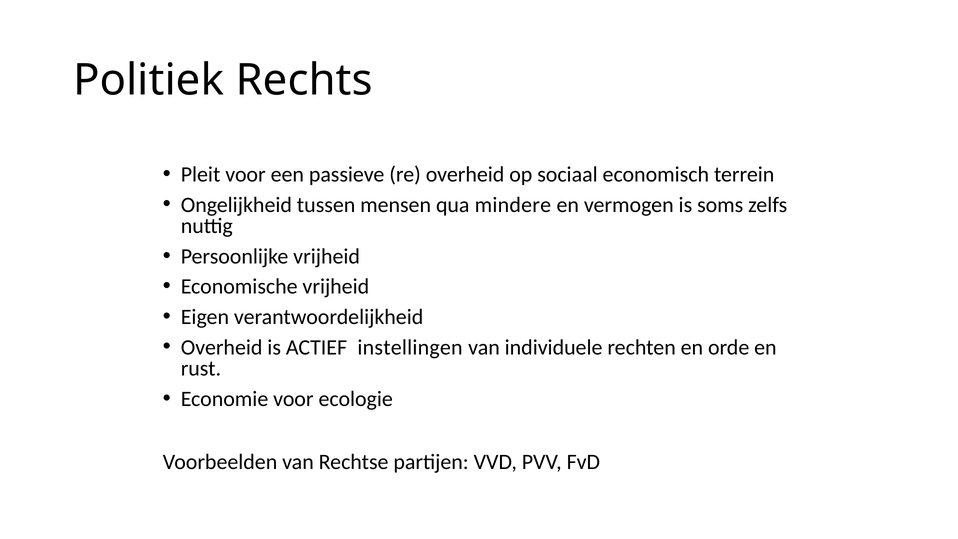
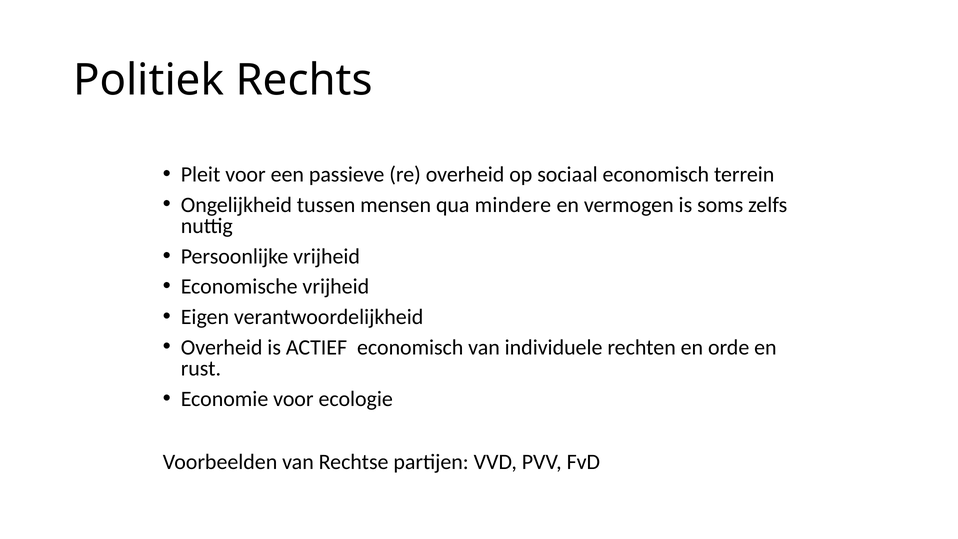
ACTIEF instellingen: instellingen -> economisch (410, 347)
